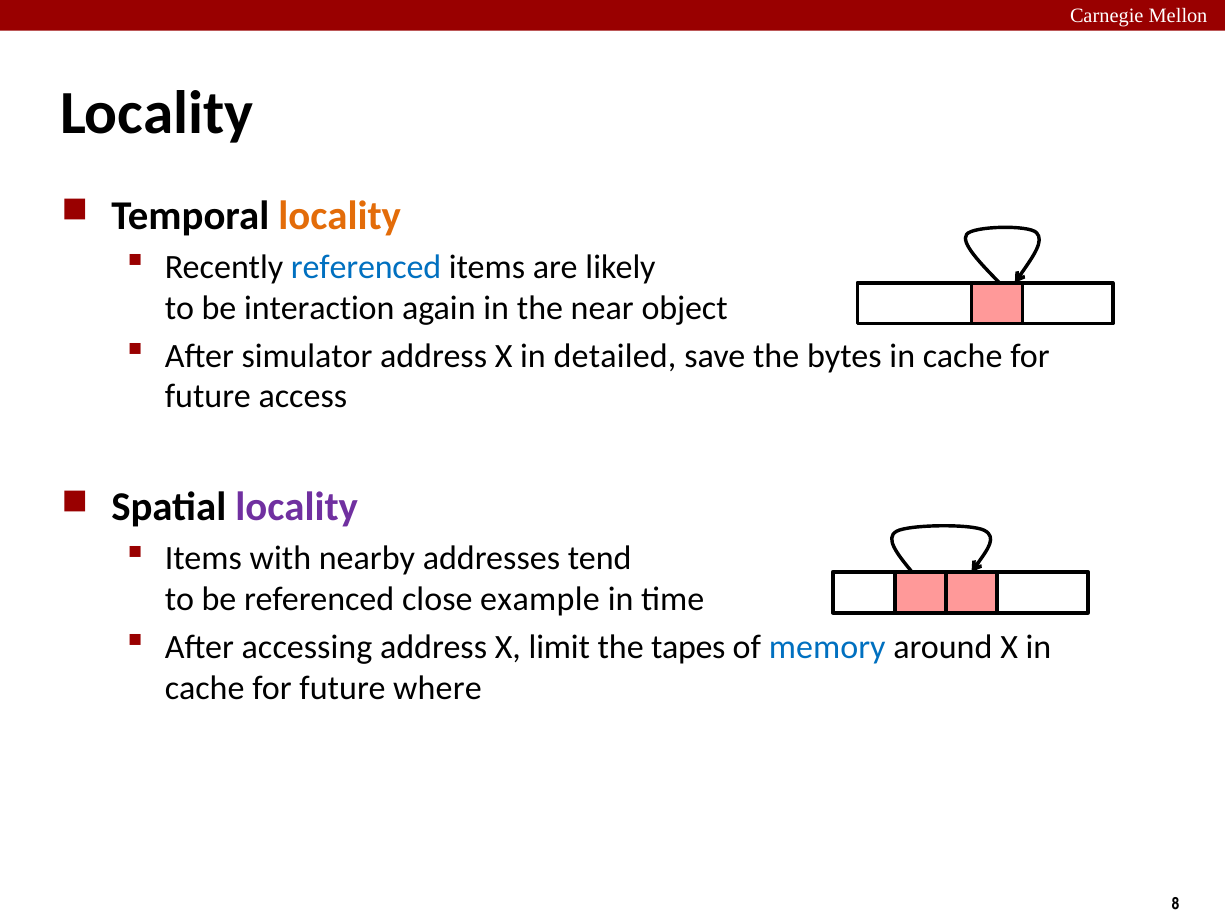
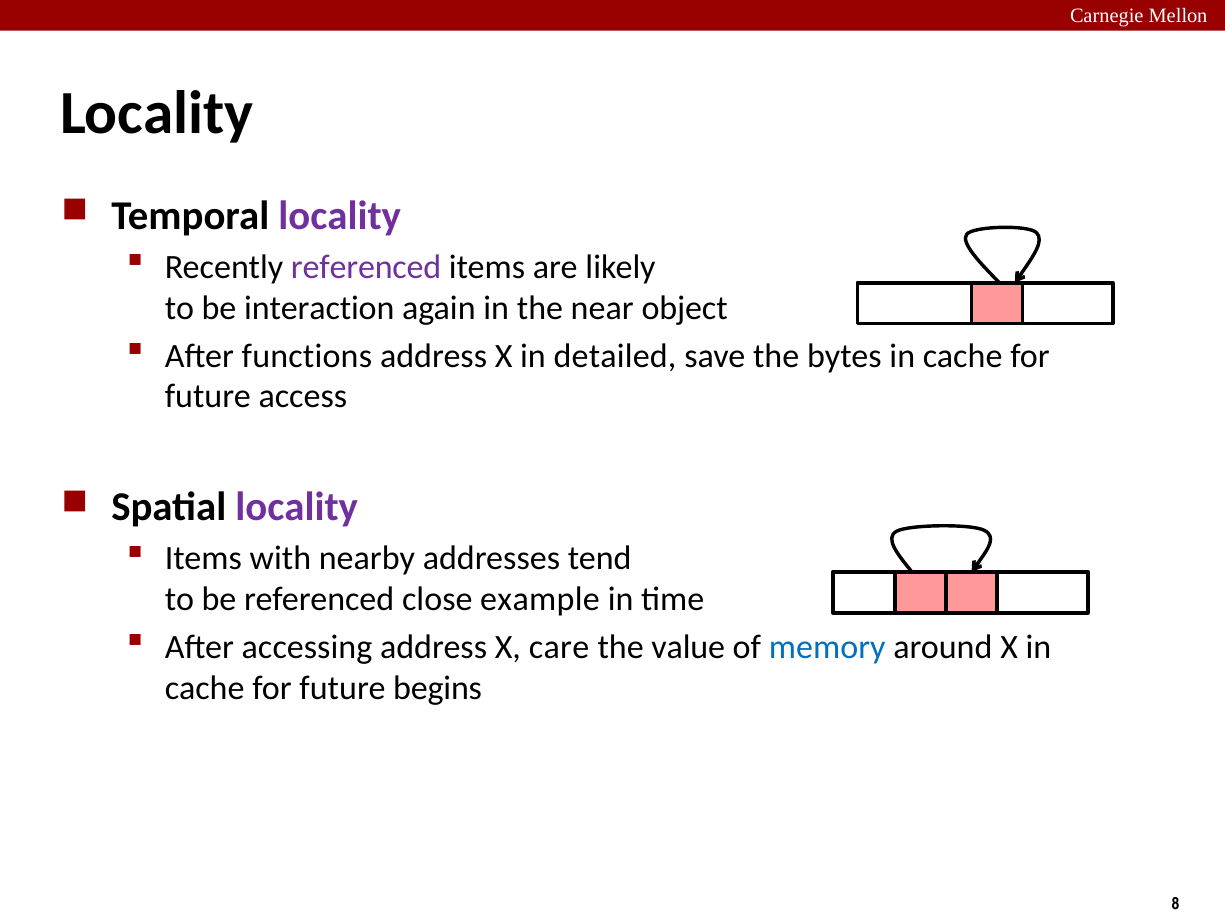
locality colour: orange -> purple (340, 216)
referenced colour: blue -> purple (366, 267)
simulator: simulator -> functions (307, 356)
limit: limit -> care (559, 647)
tapes: tapes -> value (688, 647)
where: where -> begins (438, 688)
